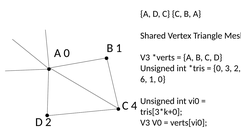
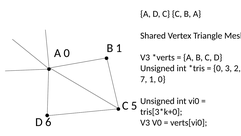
6: 6 -> 7 (144, 79)
4: 4 -> 5 (134, 105)
D 2: 2 -> 6 (48, 122)
